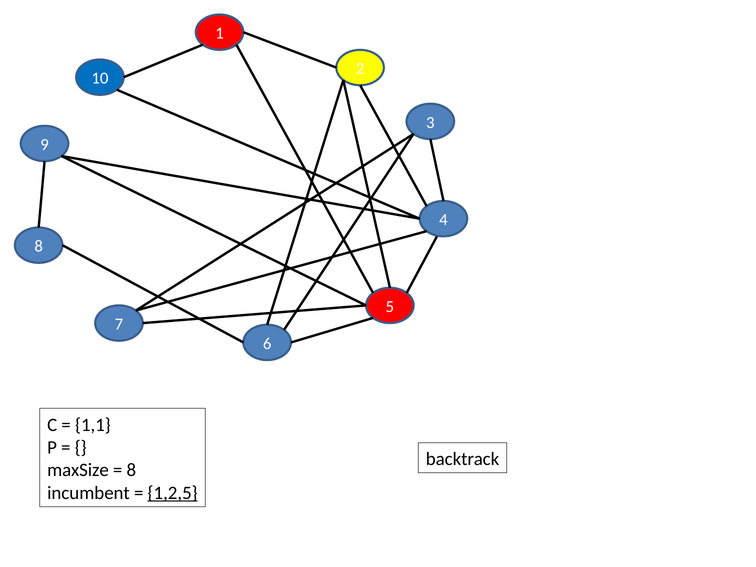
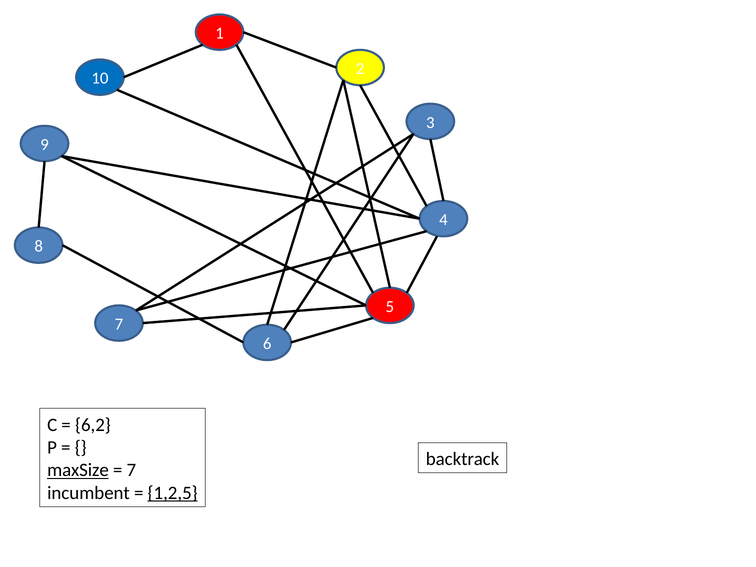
1,1: 1,1 -> 6,2 (93, 425)
maxSize underline: none -> present (78, 470)
8: 8 -> 7 (131, 470)
